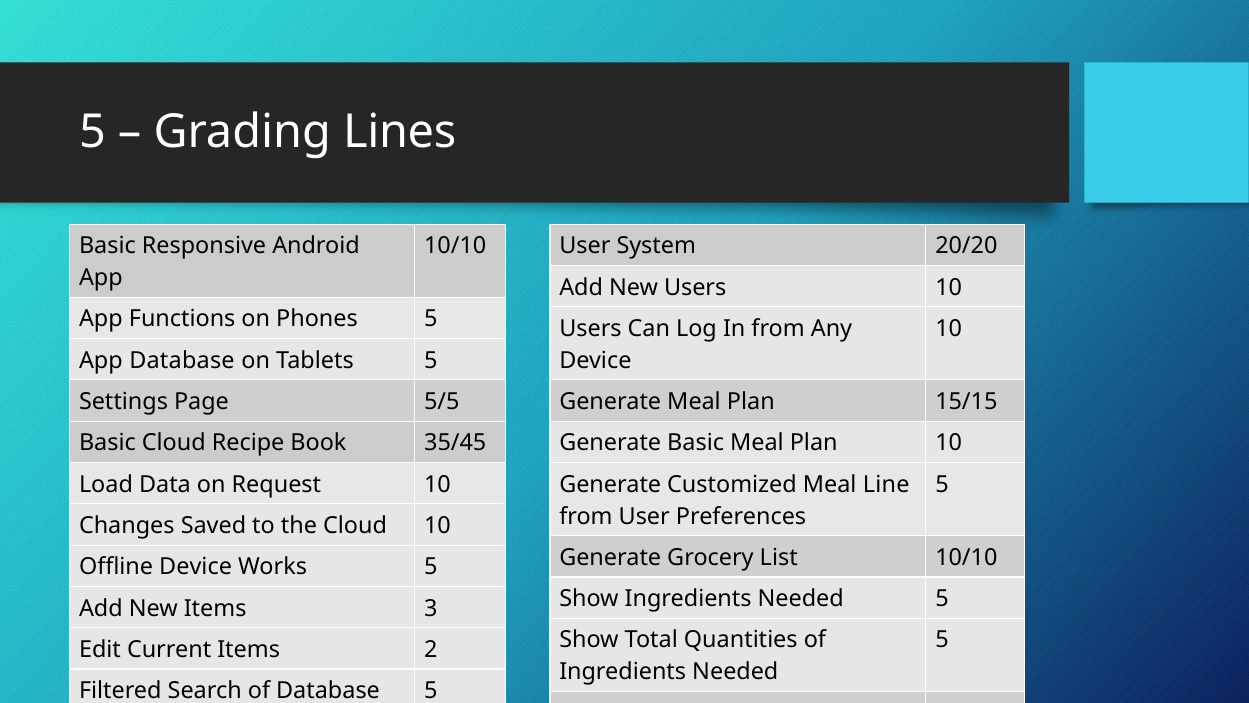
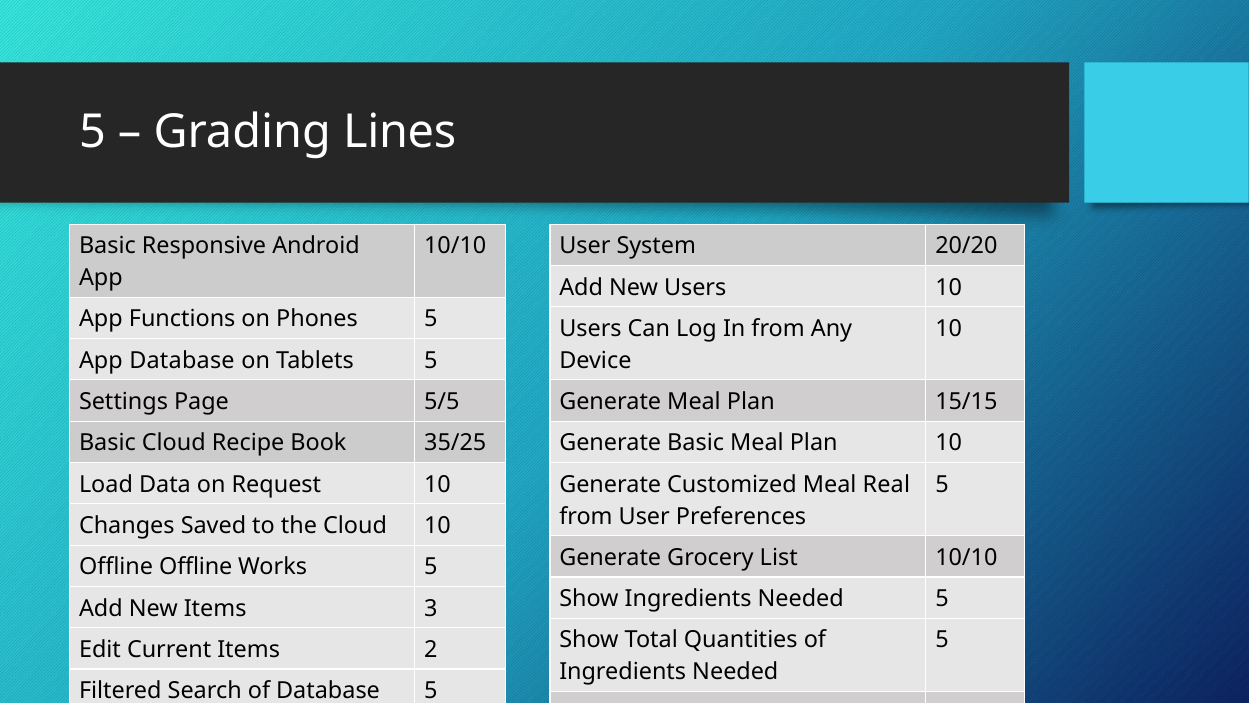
35/45: 35/45 -> 35/25 (455, 443)
Line: Line -> Real (886, 484)
Offline Device: Device -> Offline (196, 567)
